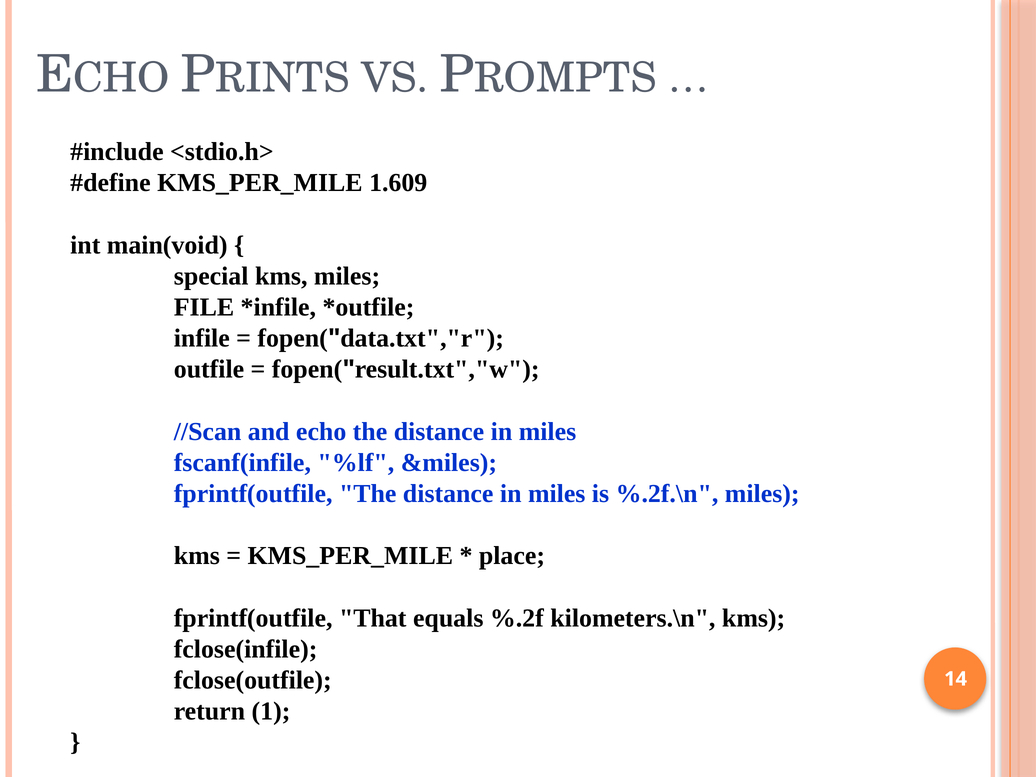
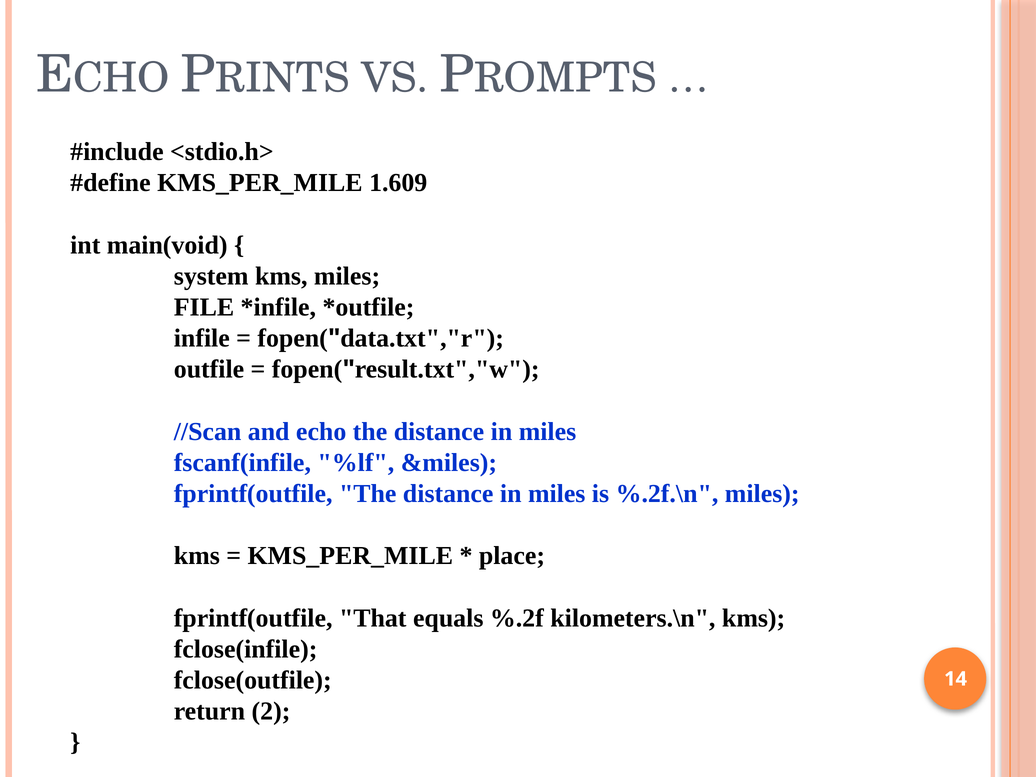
special: special -> system (211, 276)
1: 1 -> 2 (271, 711)
